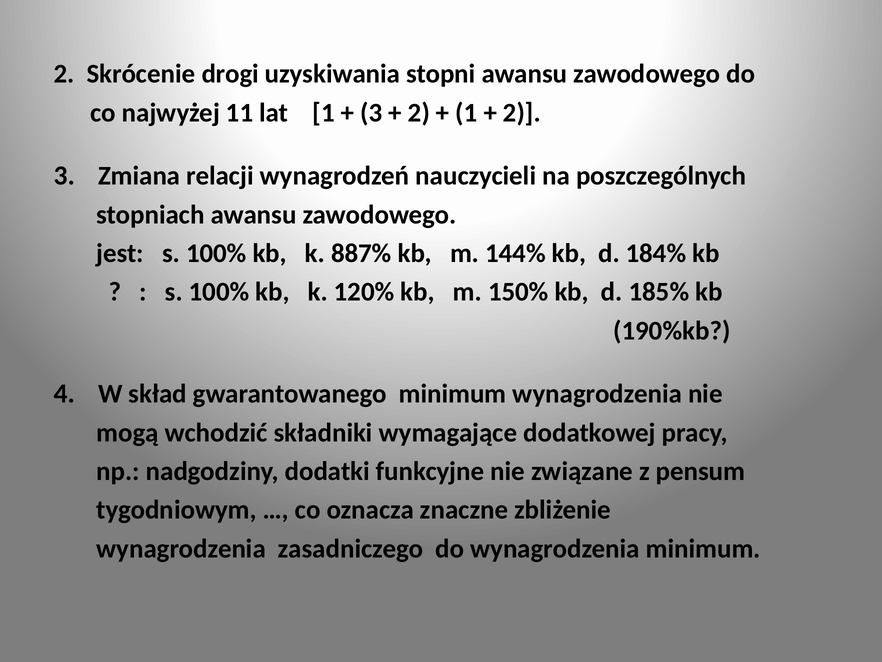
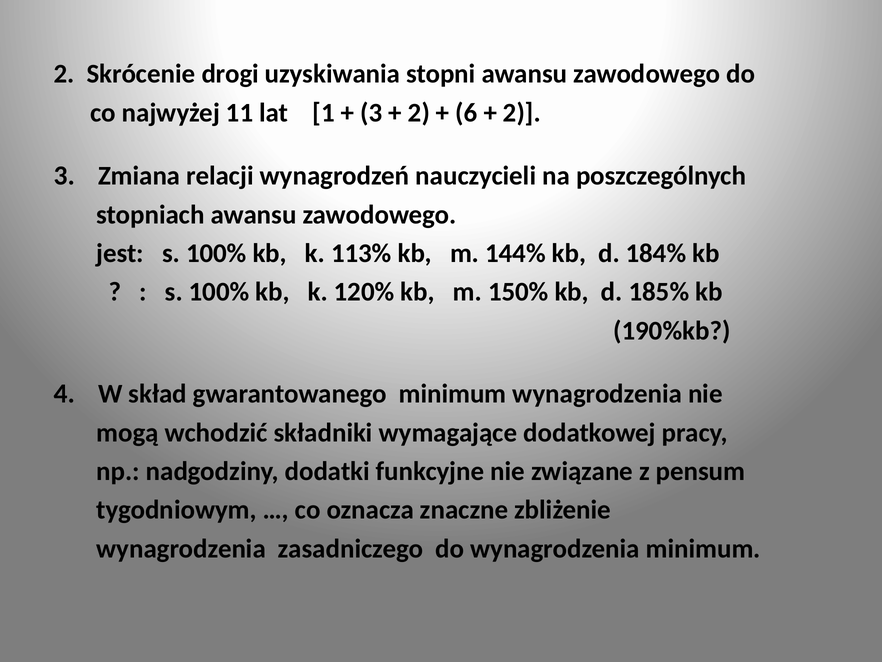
1: 1 -> 6 (466, 113)
887%: 887% -> 113% (361, 253)
